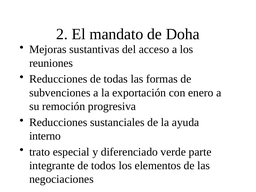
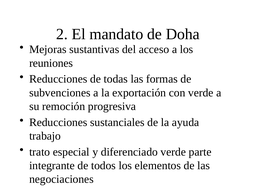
con enero: enero -> verde (201, 93)
interno: interno -> trabajo (45, 136)
